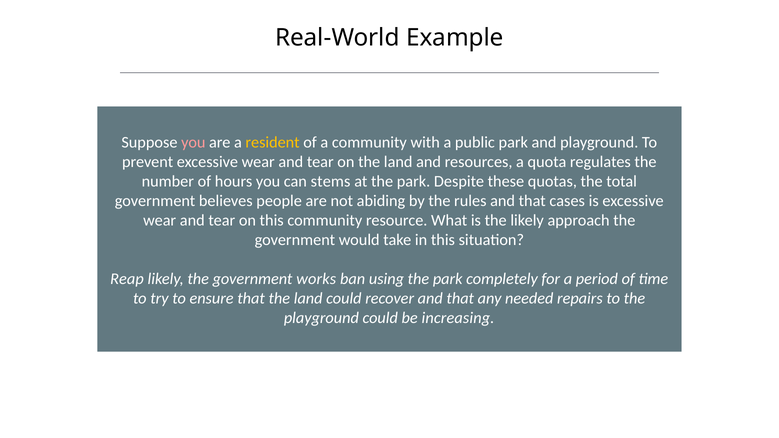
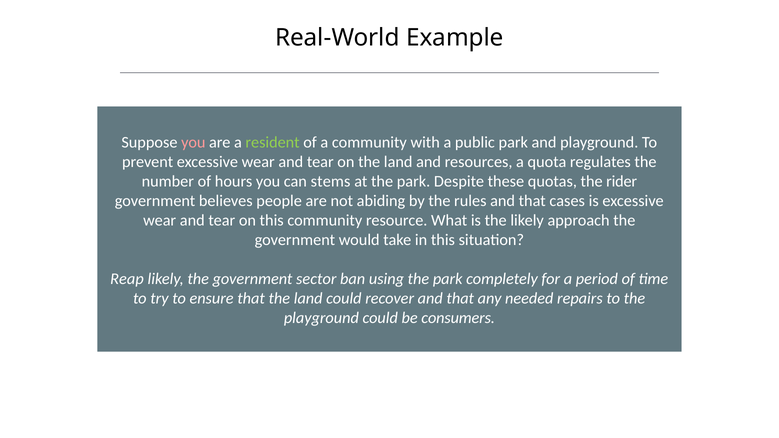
resident colour: yellow -> light green (273, 143)
total: total -> rider (622, 182)
works: works -> sector (316, 279)
increasing: increasing -> consumers (458, 318)
